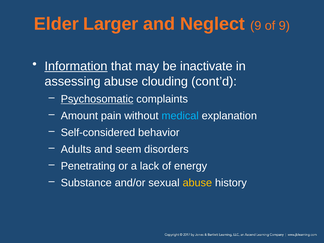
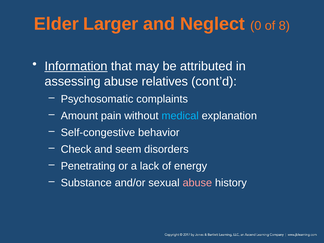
Neglect 9: 9 -> 0 (256, 26)
of 9: 9 -> 8 (284, 26)
inactivate: inactivate -> attributed (206, 66)
clouding: clouding -> relatives (165, 81)
Psychosomatic underline: present -> none (97, 99)
Self-considered: Self-considered -> Self-congestive (98, 133)
Adults: Adults -> Check (76, 149)
abuse colour: yellow -> pink (197, 183)
